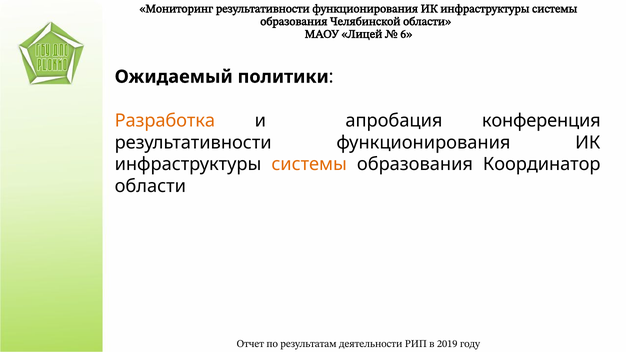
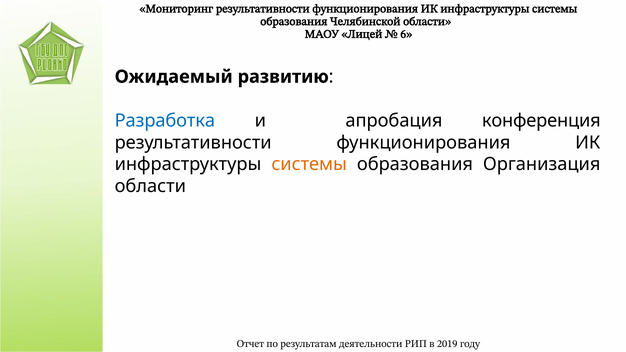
политики: политики -> развитию (283, 77)
Разработка colour: orange -> blue (165, 121)
Координатор: Координатор -> Организация (542, 164)
